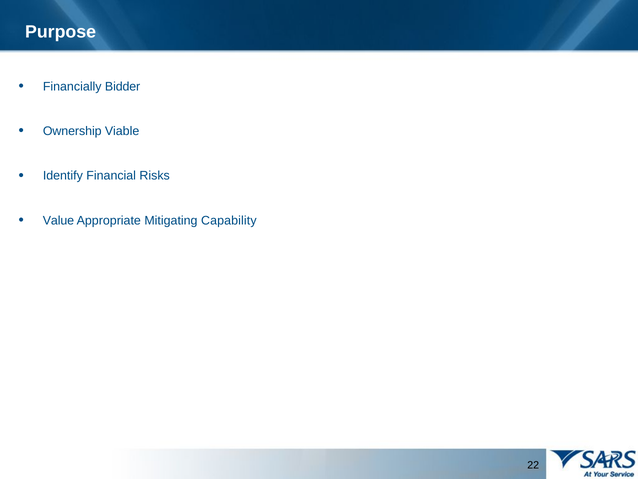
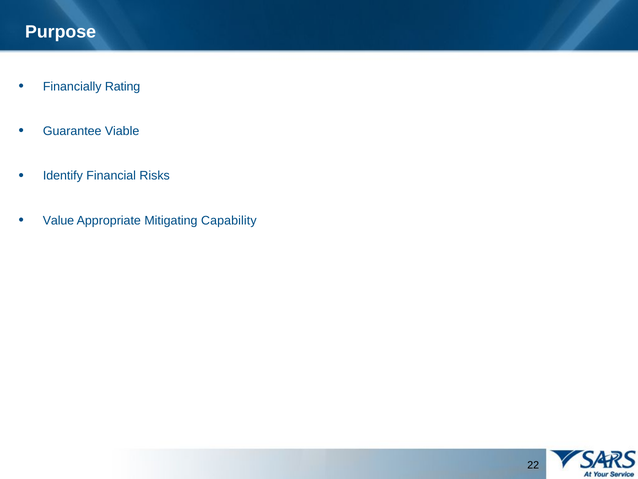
Bidder: Bidder -> Rating (123, 86)
Ownership: Ownership -> Guarantee (72, 131)
